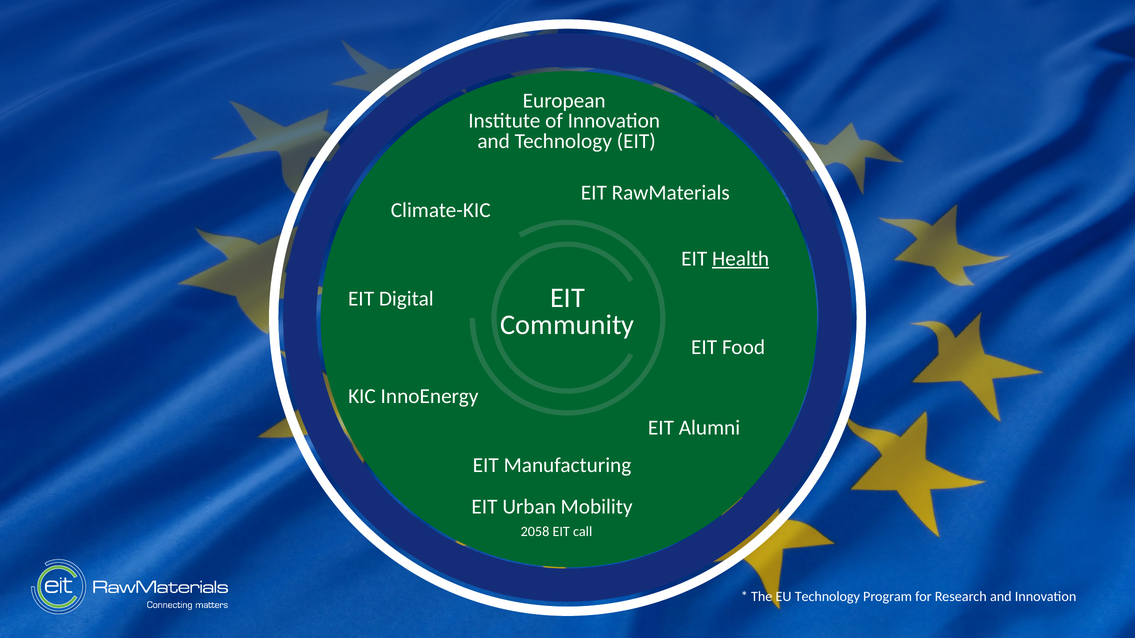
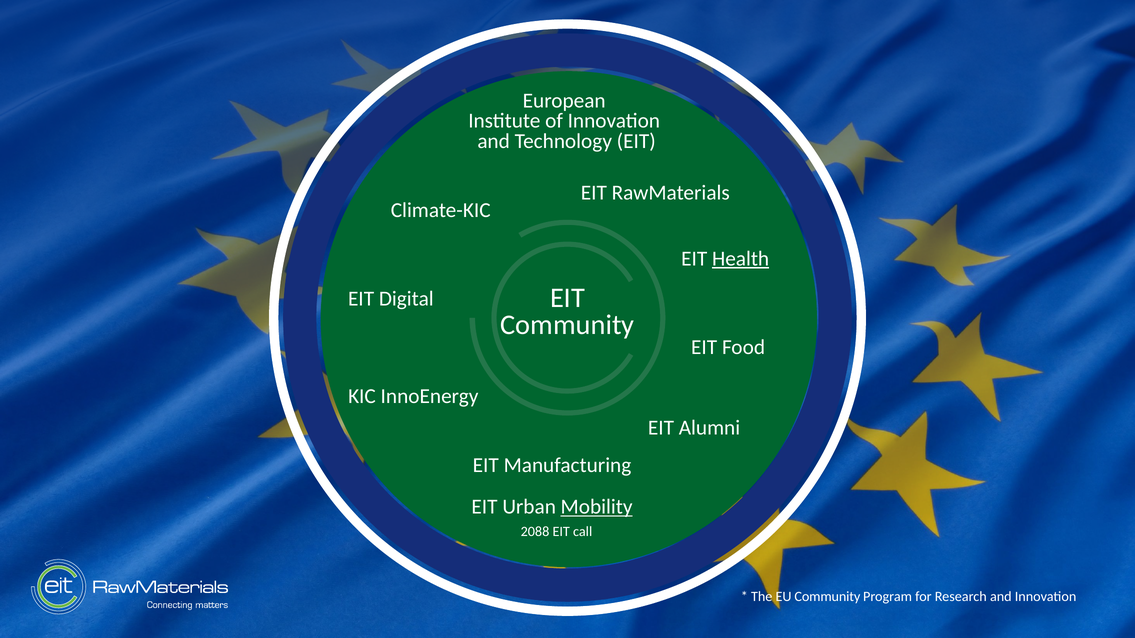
Mobility underline: none -> present (597, 507)
2058: 2058 -> 2088 (535, 532)
EU Technology: Technology -> Community (827, 597)
